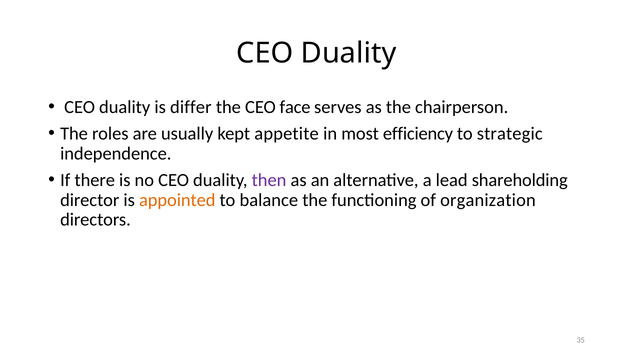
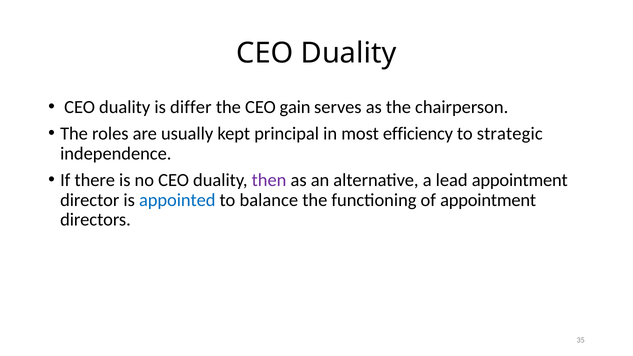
face: face -> gain (295, 107)
appetite: appetite -> principal (287, 134)
lead shareholding: shareholding -> appointment (520, 180)
appointed colour: orange -> blue (177, 200)
of organization: organization -> appointment (488, 200)
